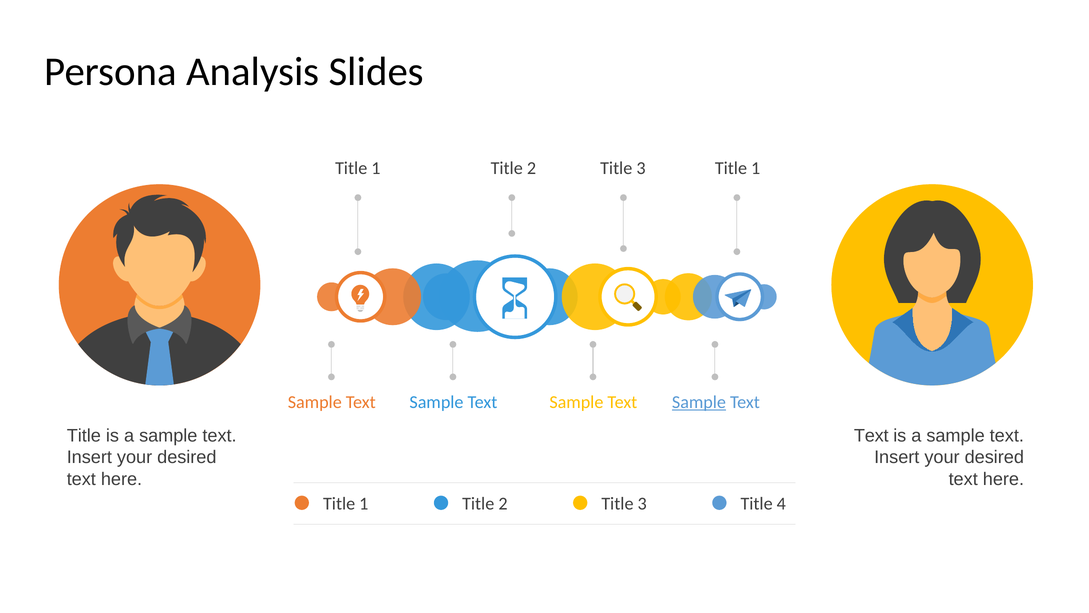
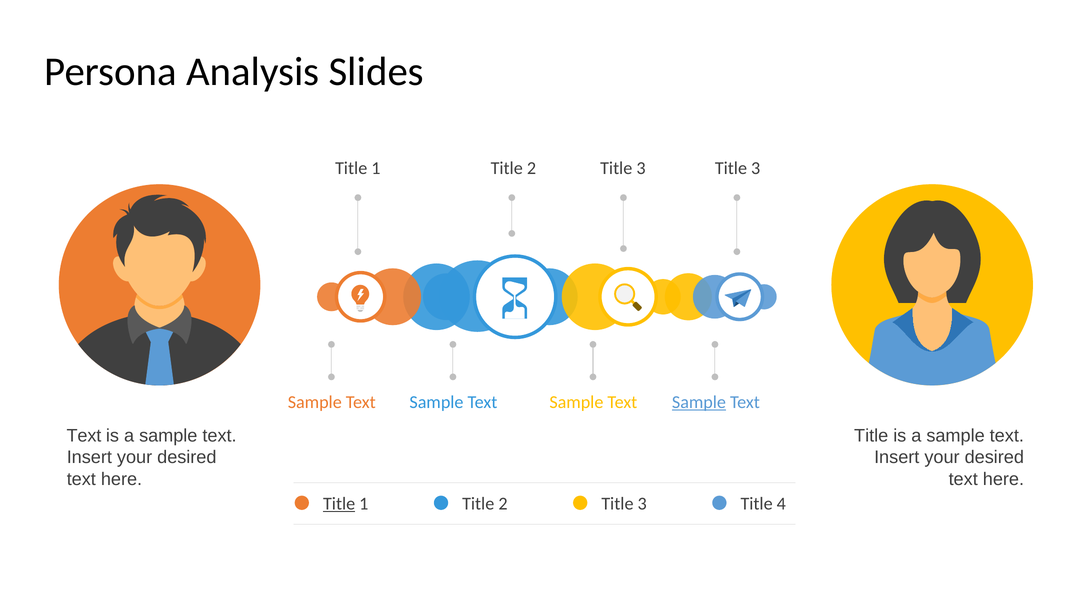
3 Title 1: 1 -> 3 (756, 168)
Title: Title -> Text (84, 435)
Text: Text -> Title (871, 435)
Title underline: none -> present (339, 504)
